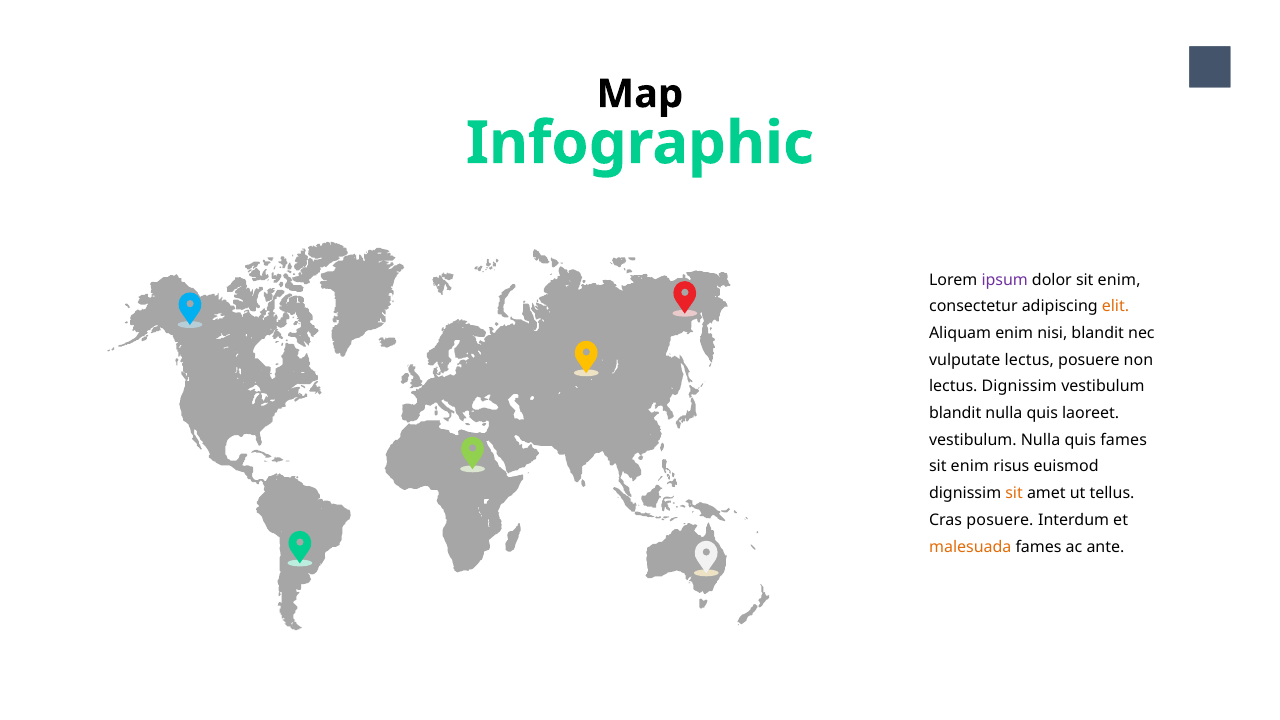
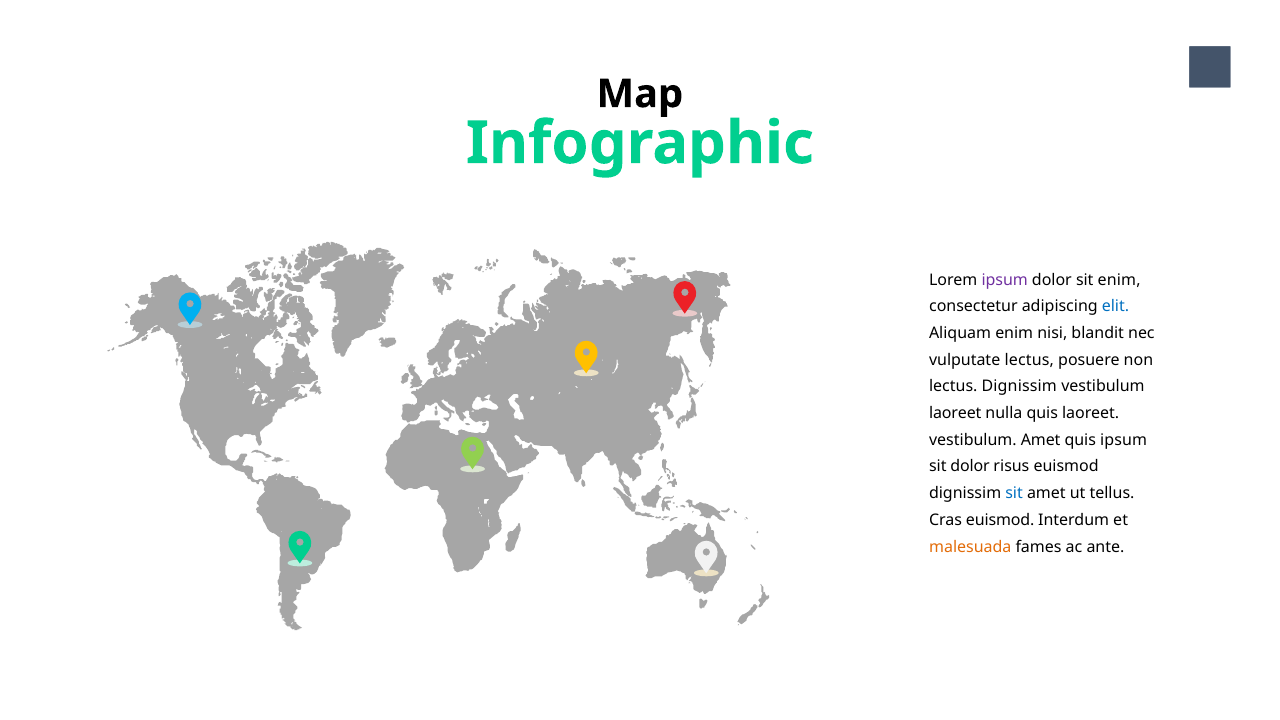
elit colour: orange -> blue (1116, 307)
blandit: blandit -> laoreet (955, 413)
vestibulum Nulla: Nulla -> Amet (1041, 440)
quis fames: fames -> ipsum (1124, 440)
enim: enim -> dolor (970, 467)
sit colour: orange -> blue (1014, 493)
Cras posuere: posuere -> euismod (1000, 520)
